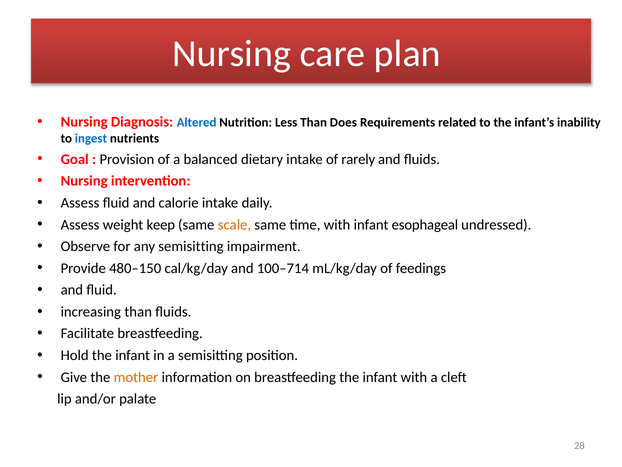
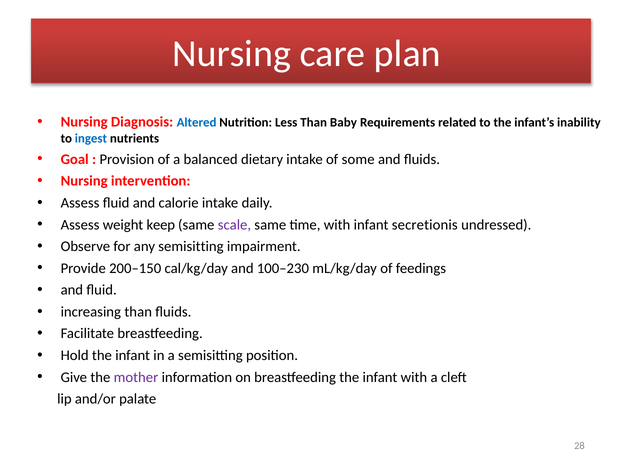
Does: Does -> Baby (343, 122)
rarely: rarely -> some (358, 159)
scale colour: orange -> purple (234, 224)
esophageal: esophageal -> secretionis (425, 224)
480–150: 480–150 -> 200–150 (135, 268)
100–714: 100–714 -> 100–230 (283, 268)
mother colour: orange -> purple (136, 377)
